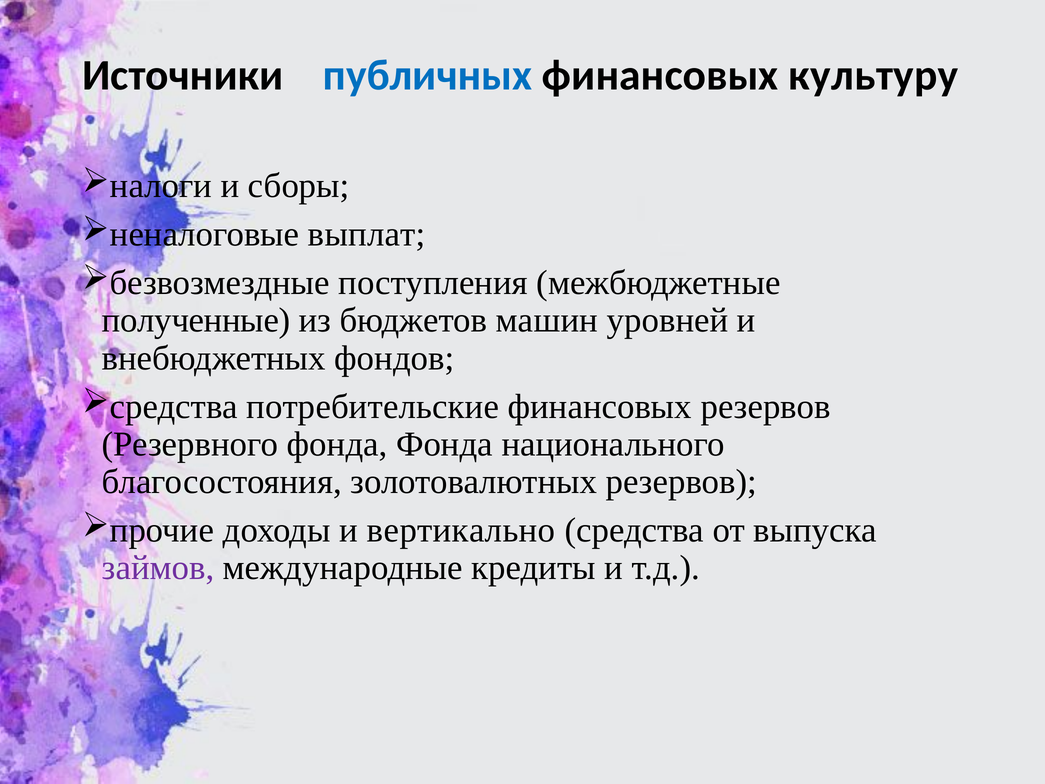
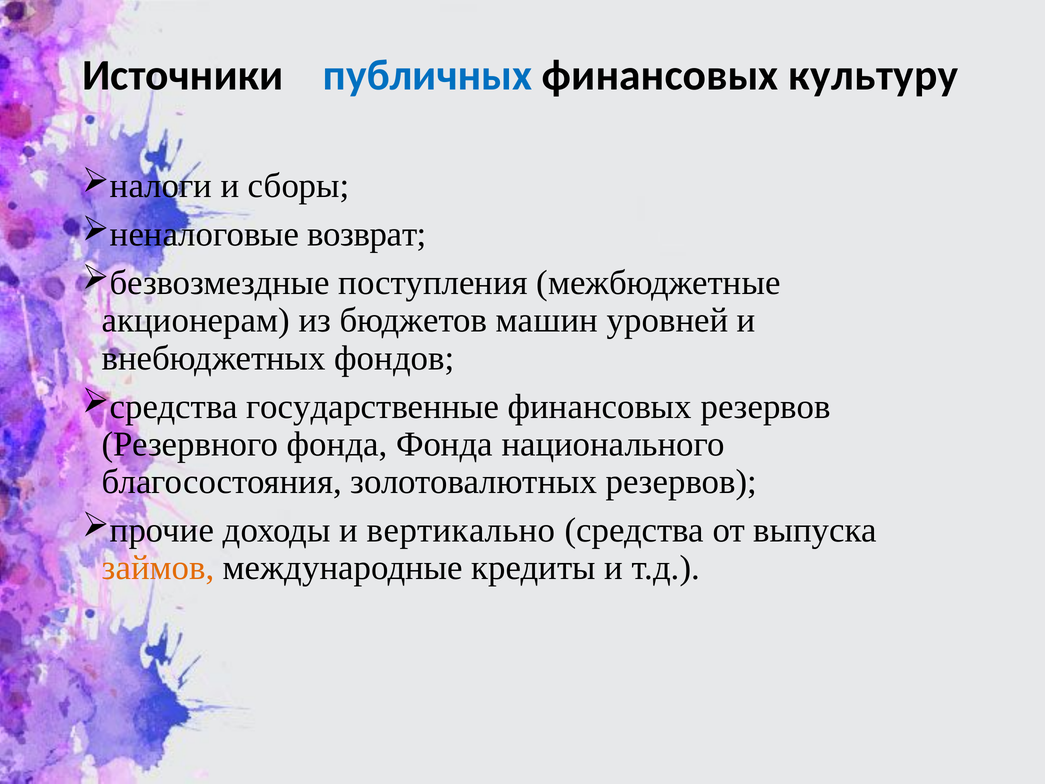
выплат: выплат -> возврат (367, 234)
полученные: полученные -> акционерам (196, 320)
потребительские: потребительские -> государственные (373, 406)
займов colour: purple -> orange (158, 568)
